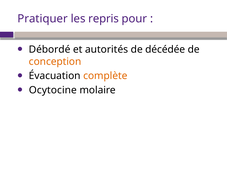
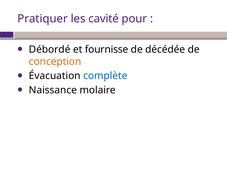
repris: repris -> cavité (104, 19)
autorités: autorités -> fournisse (107, 50)
complète colour: orange -> blue (105, 76)
Ocytocine: Ocytocine -> Naissance (53, 90)
